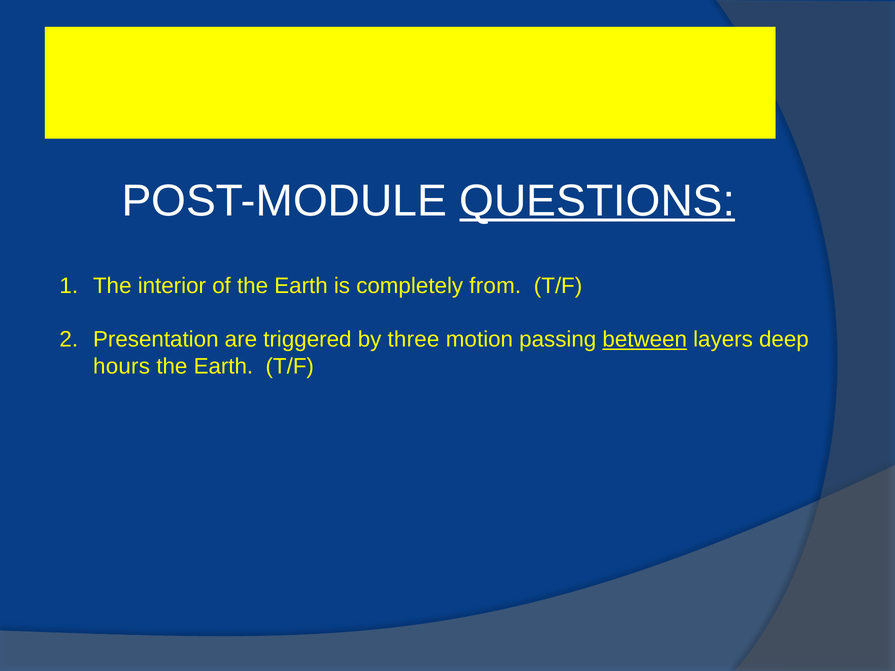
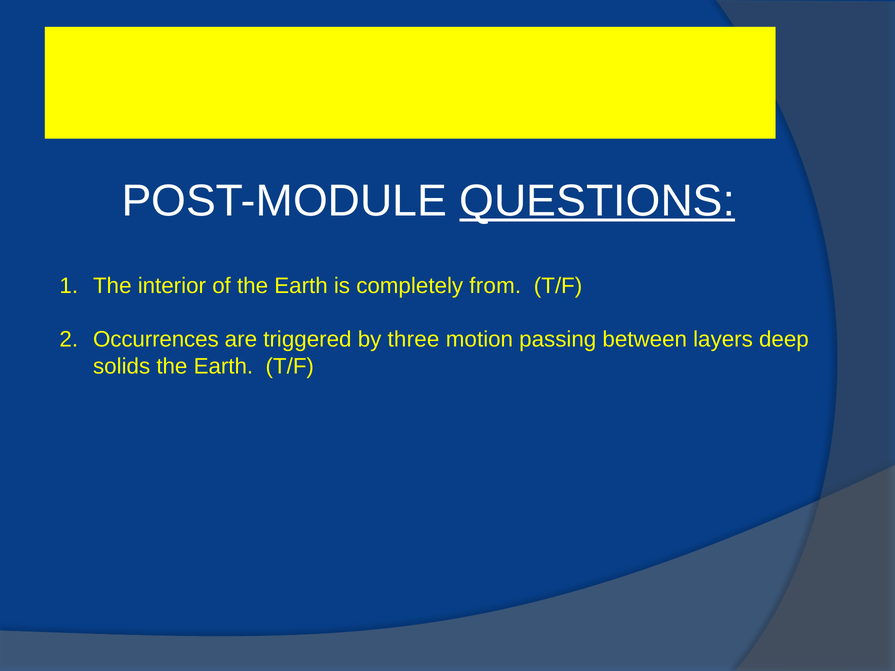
Presentation: Presentation -> Occurrences (156, 340)
between underline: present -> none (645, 340)
hours: hours -> solids (122, 367)
